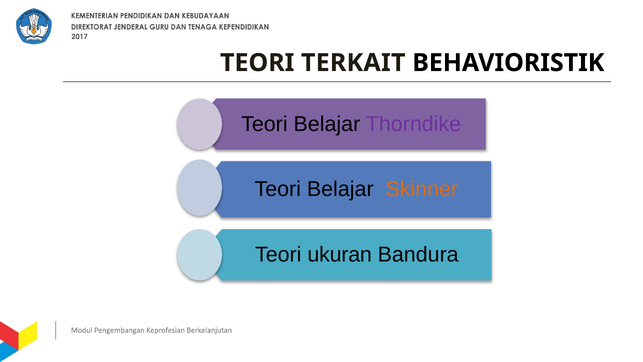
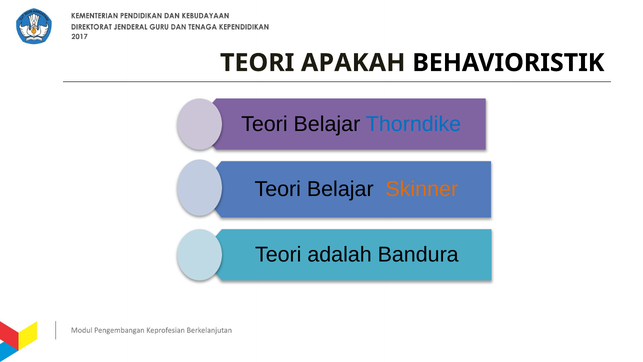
TERKAIT: TERKAIT -> APAKAH (353, 63)
Thorndike colour: purple -> blue (413, 124)
ukuran: ukuran -> adalah (340, 254)
